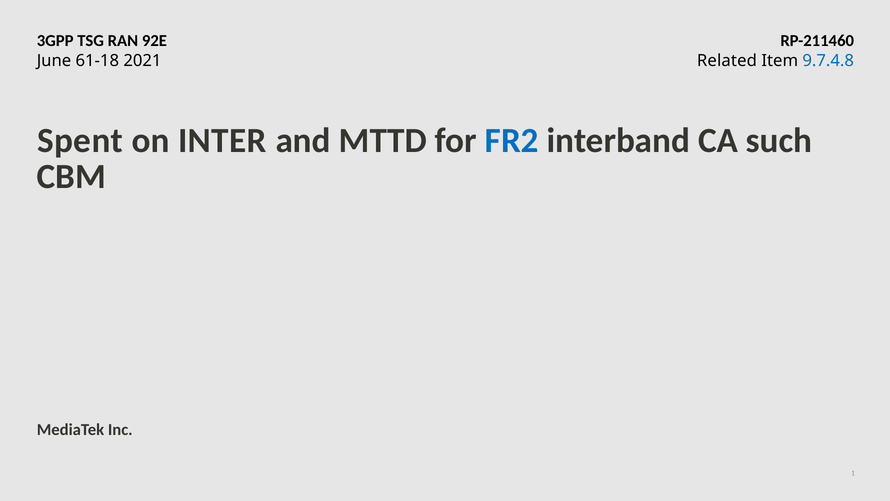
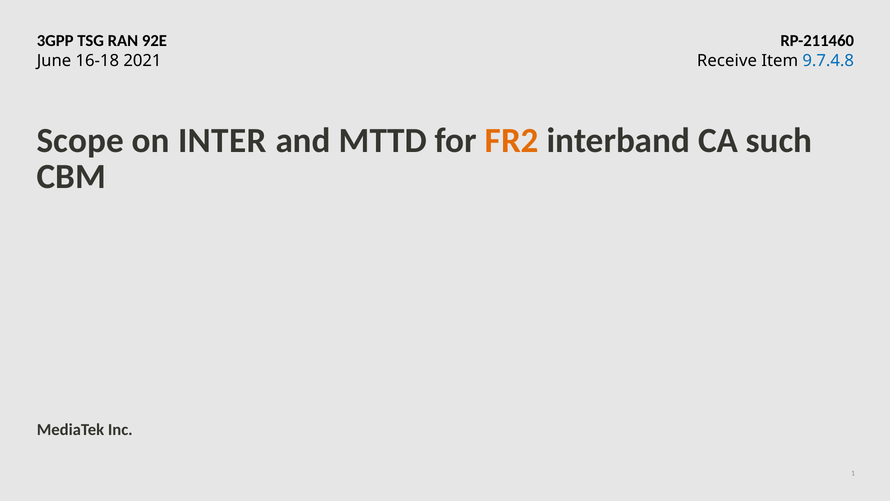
61-18: 61-18 -> 16-18 (97, 61)
Related: Related -> Receive (727, 61)
Spent: Spent -> Scope (80, 141)
FR2 colour: blue -> orange (512, 141)
